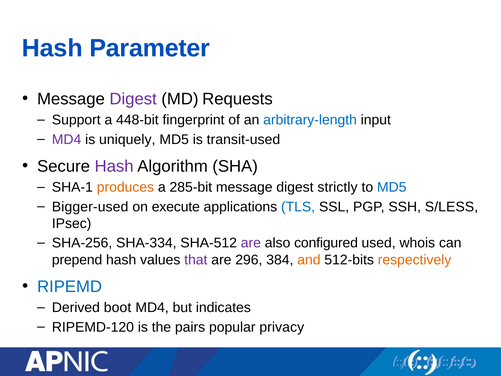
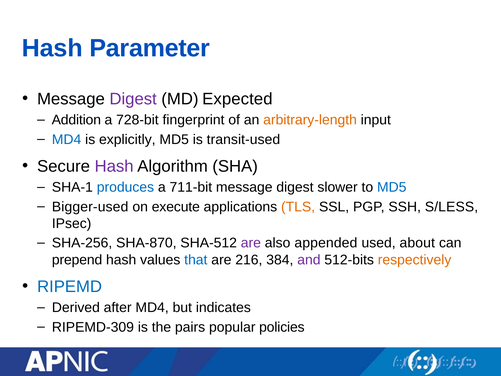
Requests: Requests -> Expected (237, 99)
Support: Support -> Addition (76, 120)
448-bit: 448-bit -> 728-bit (137, 120)
arbitrary-length colour: blue -> orange (310, 120)
MD4 colour: purple -> blue (67, 139)
uniquely: uniquely -> explicitly (127, 139)
produces colour: orange -> blue (125, 187)
285-bit: 285-bit -> 711-bit (191, 187)
strictly: strictly -> slower (338, 187)
TLS colour: blue -> orange (298, 207)
SHA-334: SHA-334 -> SHA-870 (146, 243)
configured: configured -> appended (326, 243)
whois: whois -> about (417, 243)
that colour: purple -> blue (196, 260)
296: 296 -> 216 (249, 260)
and colour: orange -> purple (309, 260)
boot: boot -> after (118, 307)
RIPEMD-120: RIPEMD-120 -> RIPEMD-309 (93, 327)
privacy: privacy -> policies (282, 327)
